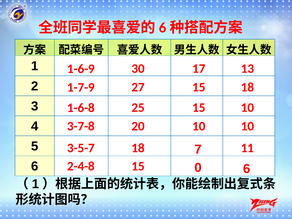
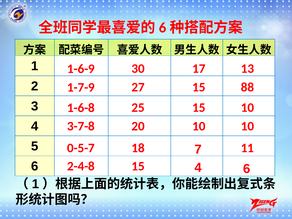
15 18: 18 -> 88 (247, 87)
3-5-7: 3-5-7 -> 0-5-7 (81, 148)
15 0: 0 -> 4 (198, 168)
